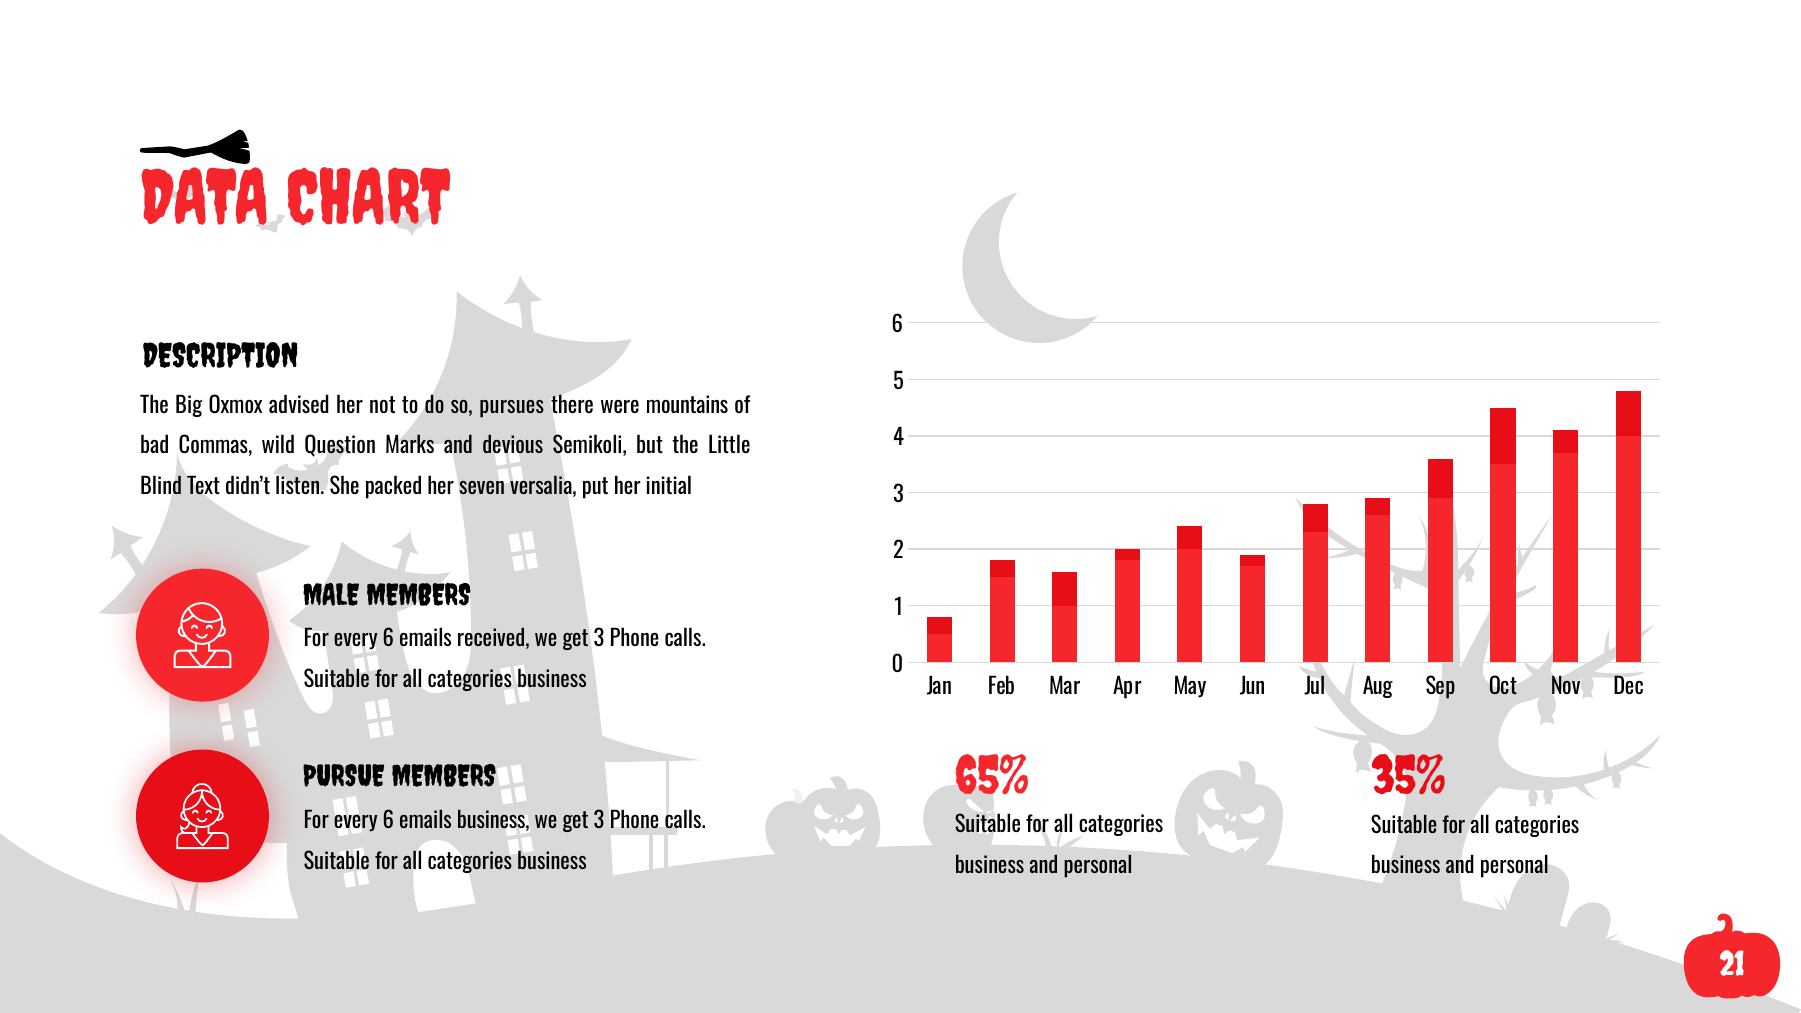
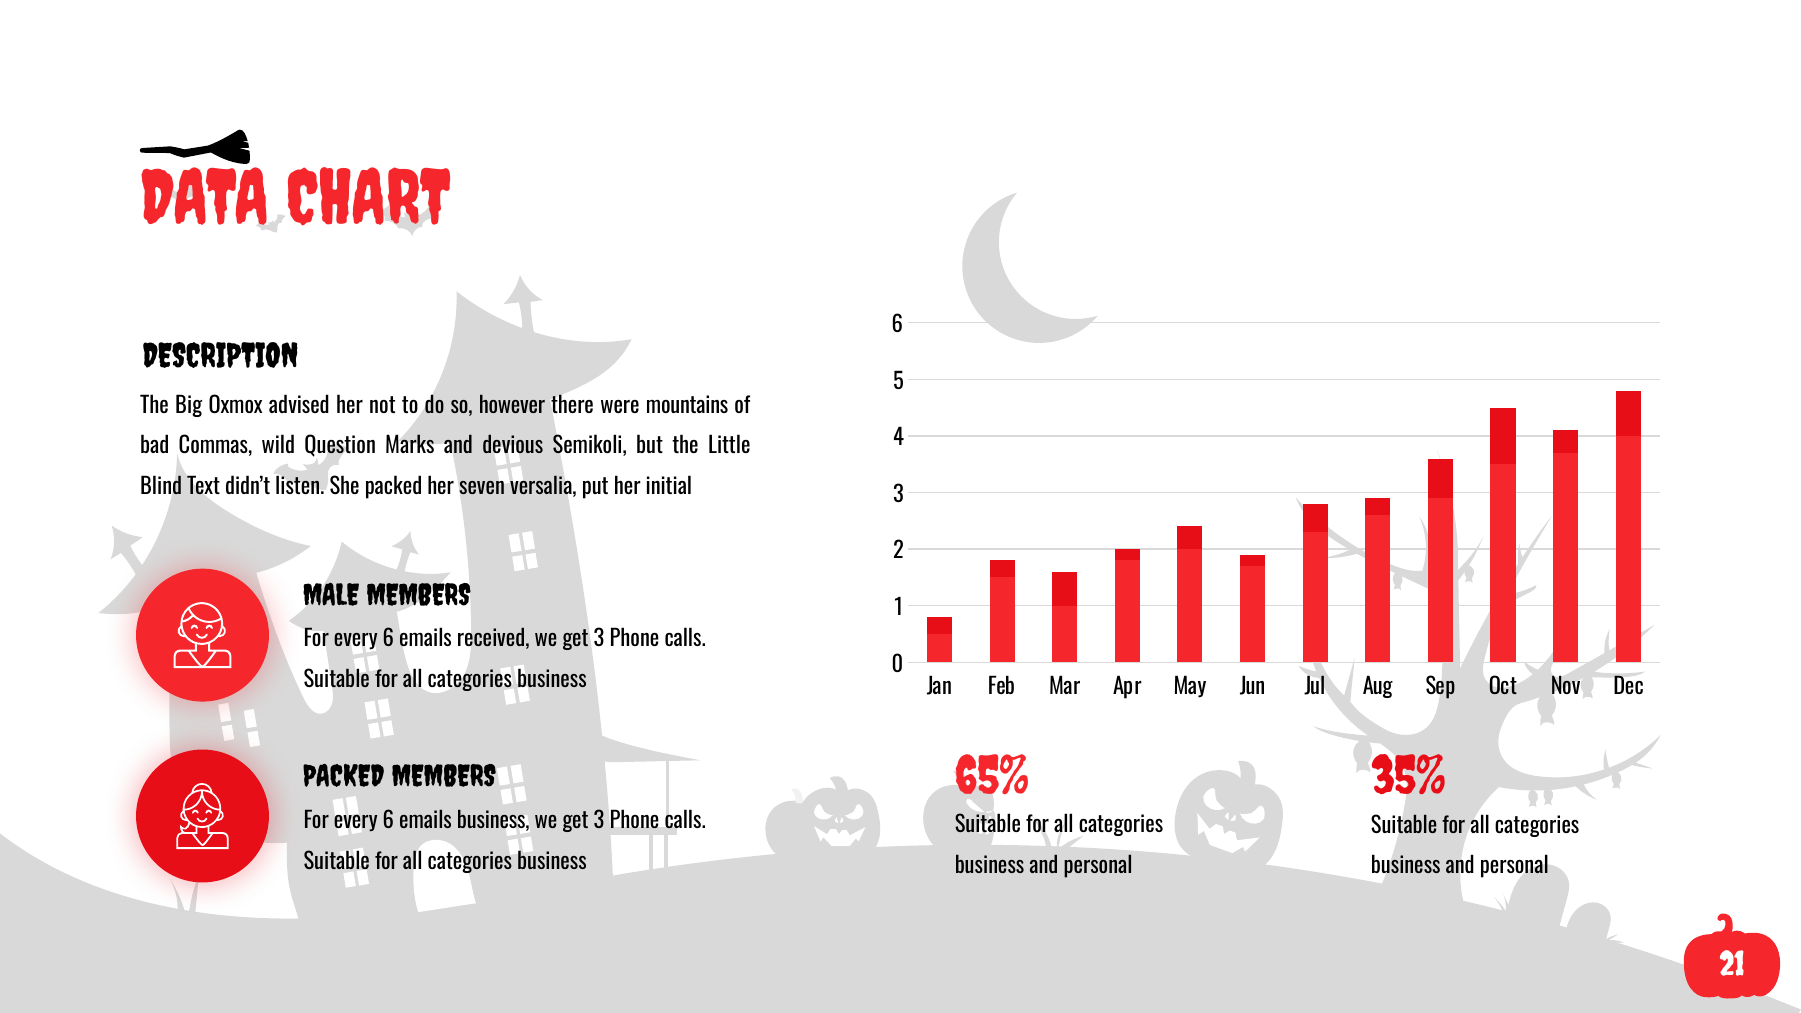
pursues: pursues -> however (512, 406)
PURSUE: PURSUE -> PACKED (344, 777)
